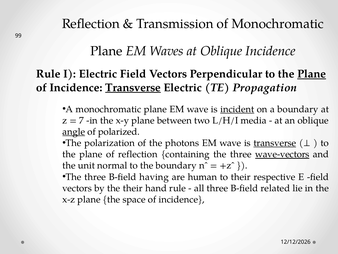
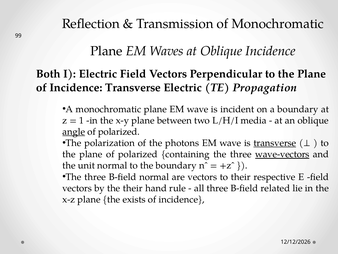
Rule: Rule -> Both (48, 74)
Plane underline: present -> none (312, 74)
Transverse underline: present -> none (133, 87)
incident underline: present -> none (237, 109)
7: 7 -> 1 (82, 120)
plane of reflection: reflection -> polarized (138, 154)
B-field having: having -> normal (154, 177)
are human: human -> vectors (202, 177)
space: space -> exists (134, 199)
